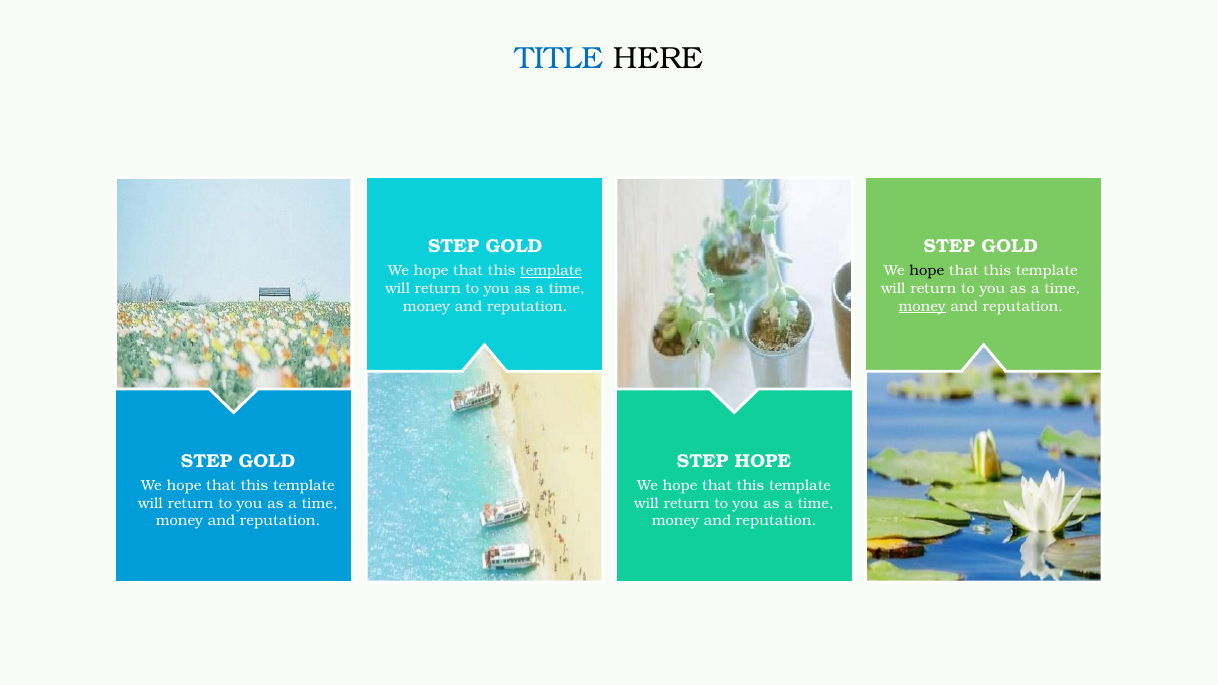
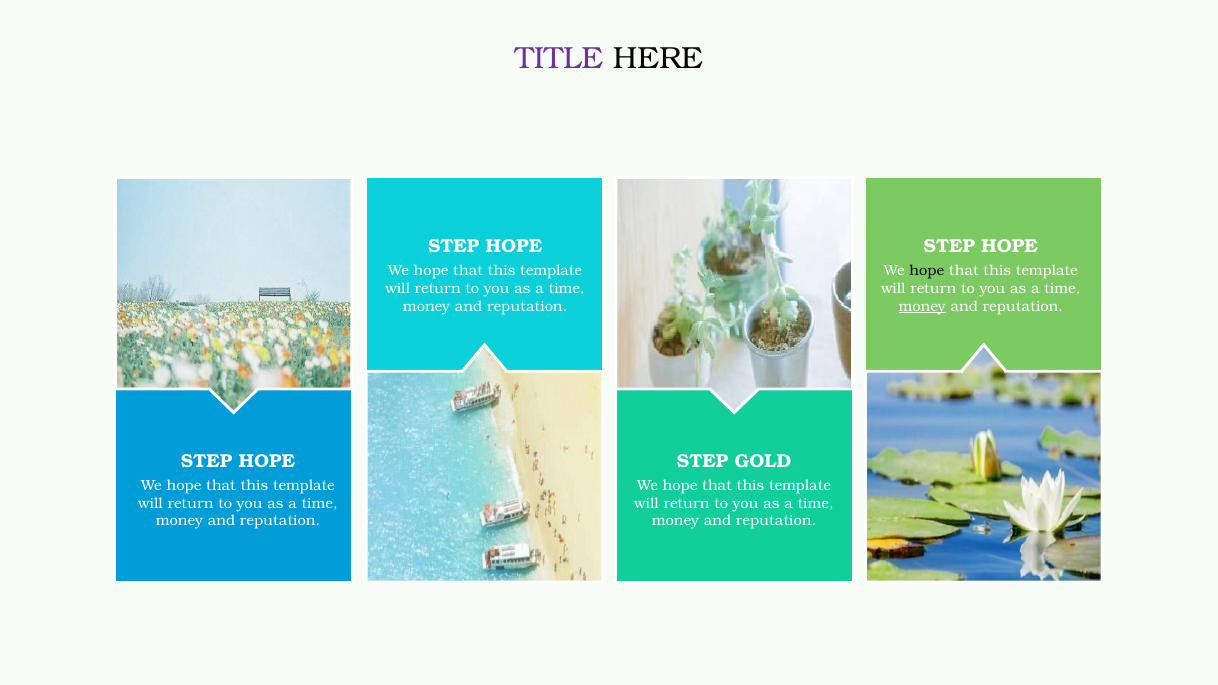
TITLE colour: blue -> purple (559, 59)
GOLD: GOLD -> HOPE (514, 246)
GOLD: GOLD -> HOPE (1010, 246)
template underline: present -> none (551, 271)
GOLD: GOLD -> HOPE (267, 461)
STEP HOPE: HOPE -> GOLD (763, 461)
